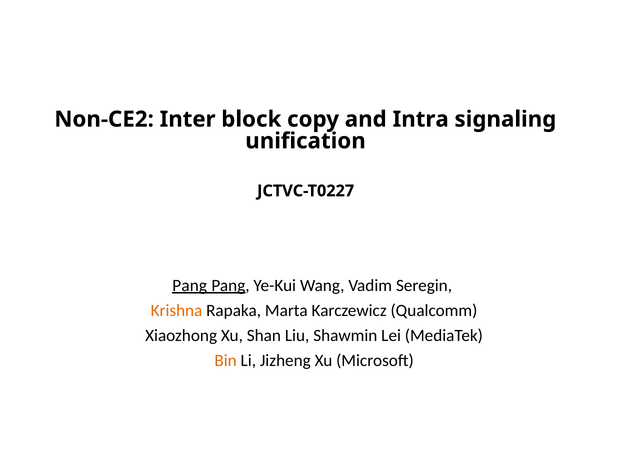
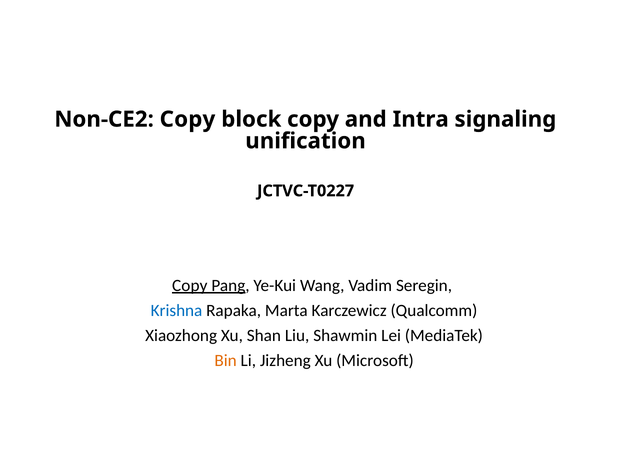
Non-CE2 Inter: Inter -> Copy (187, 119)
Pang: Pang -> Copy (190, 285)
Krishna colour: orange -> blue (177, 310)
